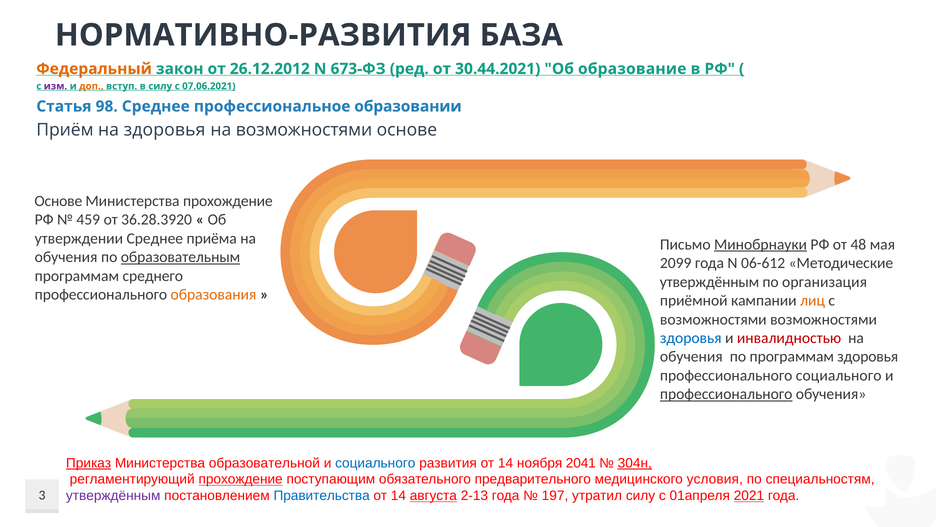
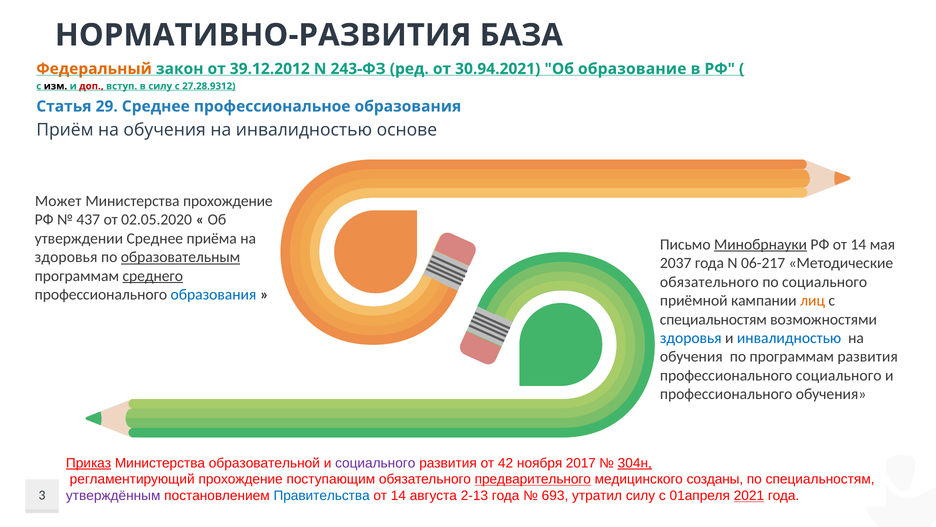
26.12.2012: 26.12.2012 -> 39.12.2012 (270, 69)
673-ФЗ: 673-ФЗ -> 243-ФЗ (358, 69)
30.44.2021: 30.44.2021 -> 30.94.2021 (498, 69)
изм colour: purple -> black (55, 86)
доп colour: orange -> red (91, 86)
07.06.2021: 07.06.2021 -> 27.28.9312 (209, 86)
98: 98 -> 29 (107, 106)
профессиональное образовании: образовании -> образования (408, 106)
Приём на здоровья: здоровья -> обучения (165, 130)
на возможностями: возможностями -> инвалидностью (304, 130)
Основе: Основе -> Может (58, 201)
459: 459 -> 437 (88, 220)
36.28.3920: 36.28.3920 -> 02.05.2020 (157, 220)
РФ от 48: 48 -> 14 (858, 244)
обучения: обучения -> здоровья (66, 257)
2099: 2099 -> 2037 (676, 263)
06-612: 06-612 -> 06-217 (763, 263)
среднего underline: none -> present (153, 276)
утверждённым: утверждённым -> обязательного (709, 282)
по организация: организация -> социального (825, 282)
образования colour: orange -> blue (213, 294)
возможностями: возможностями -> специальностям (713, 319)
инвалидностью colour: red -> blue (789, 338)
программам здоровья: здоровья -> развития (868, 356)
профессионального underline: present -> none (726, 394)
социального colour: blue -> purple (375, 463)
развития от 14: 14 -> 42 (506, 463)
2041: 2041 -> 2017 (581, 463)
прохождение underline: present -> none (241, 479)
предварительного underline: none -> present (533, 479)
условия: условия -> созданы (715, 479)
августа underline: present -> none (433, 495)
197: 197 -> 693 (555, 495)
